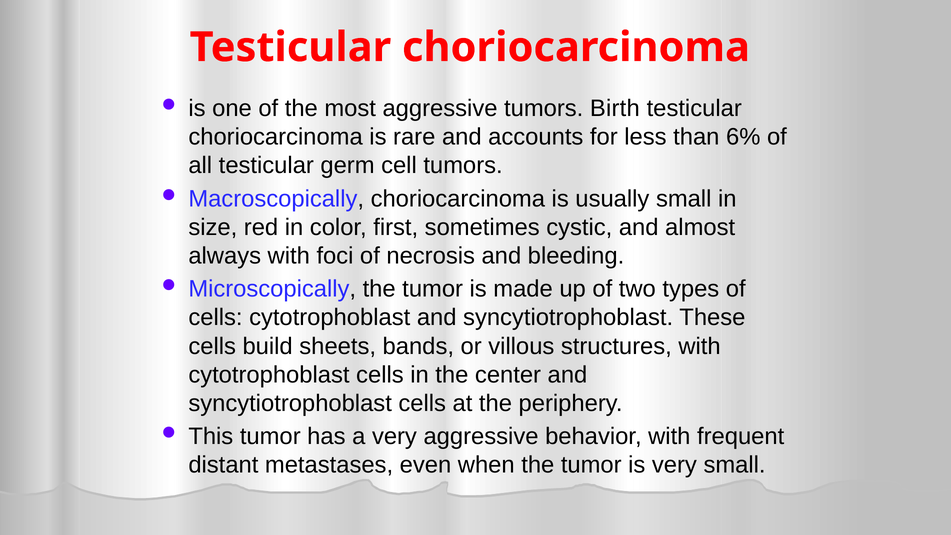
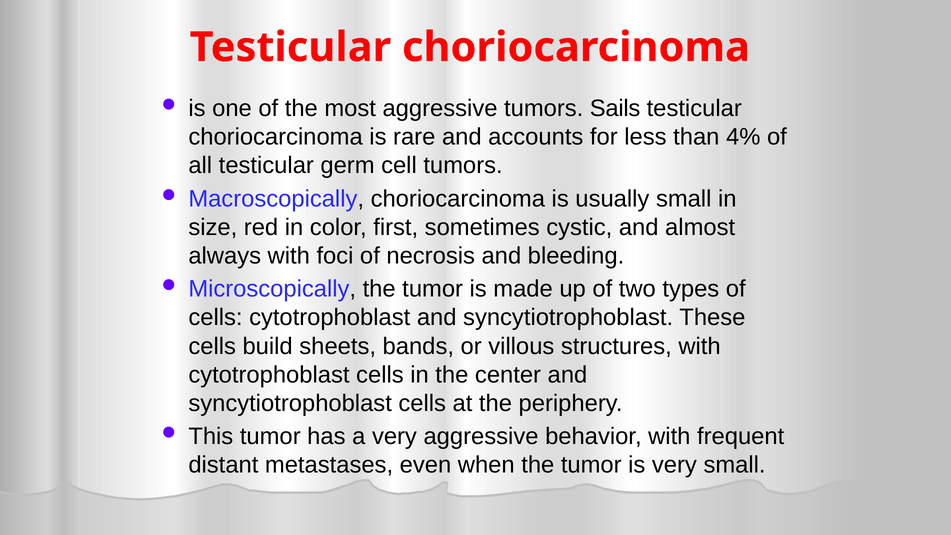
Birth: Birth -> Sails (615, 108)
6%: 6% -> 4% (743, 137)
